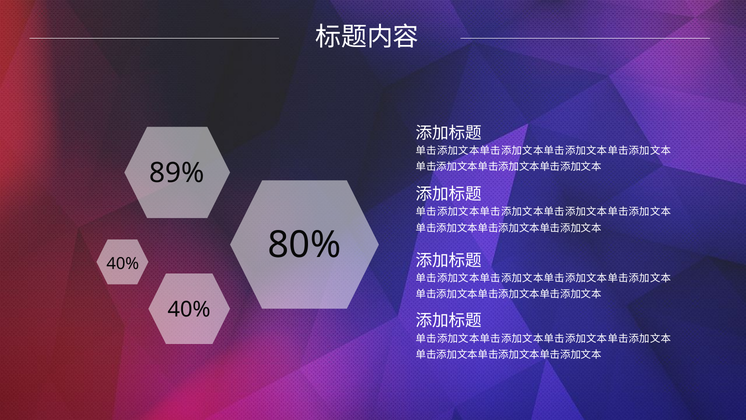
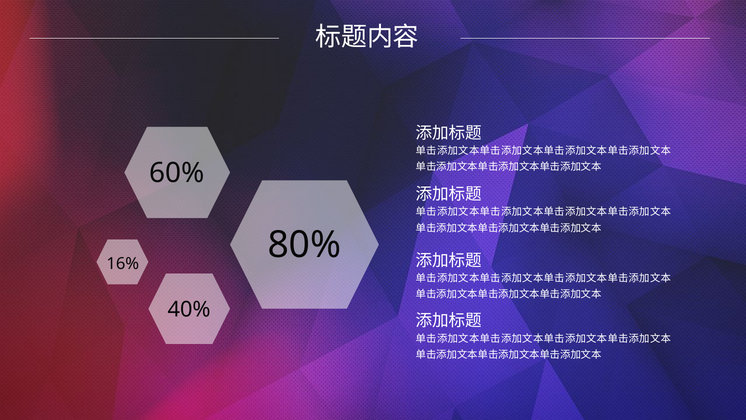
89%: 89% -> 60% (177, 173)
40%: 40% -> 16% (123, 264)
